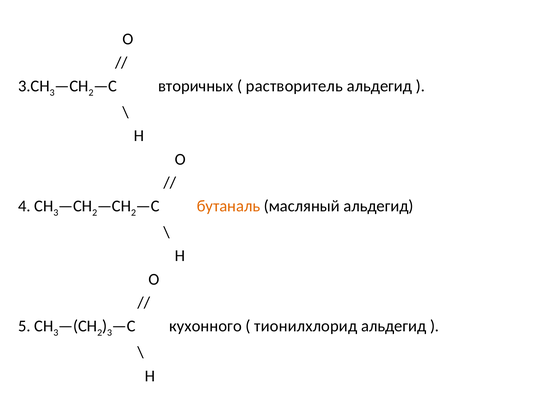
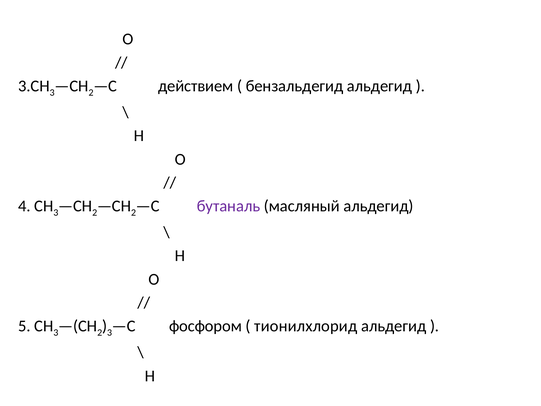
вторичных: вторичных -> действием (196, 86)
растворитель: растворитель -> бензальдегид (295, 86)
бутаналь colour: orange -> purple (229, 206)
кухонного: кухонного -> фосфором (206, 326)
